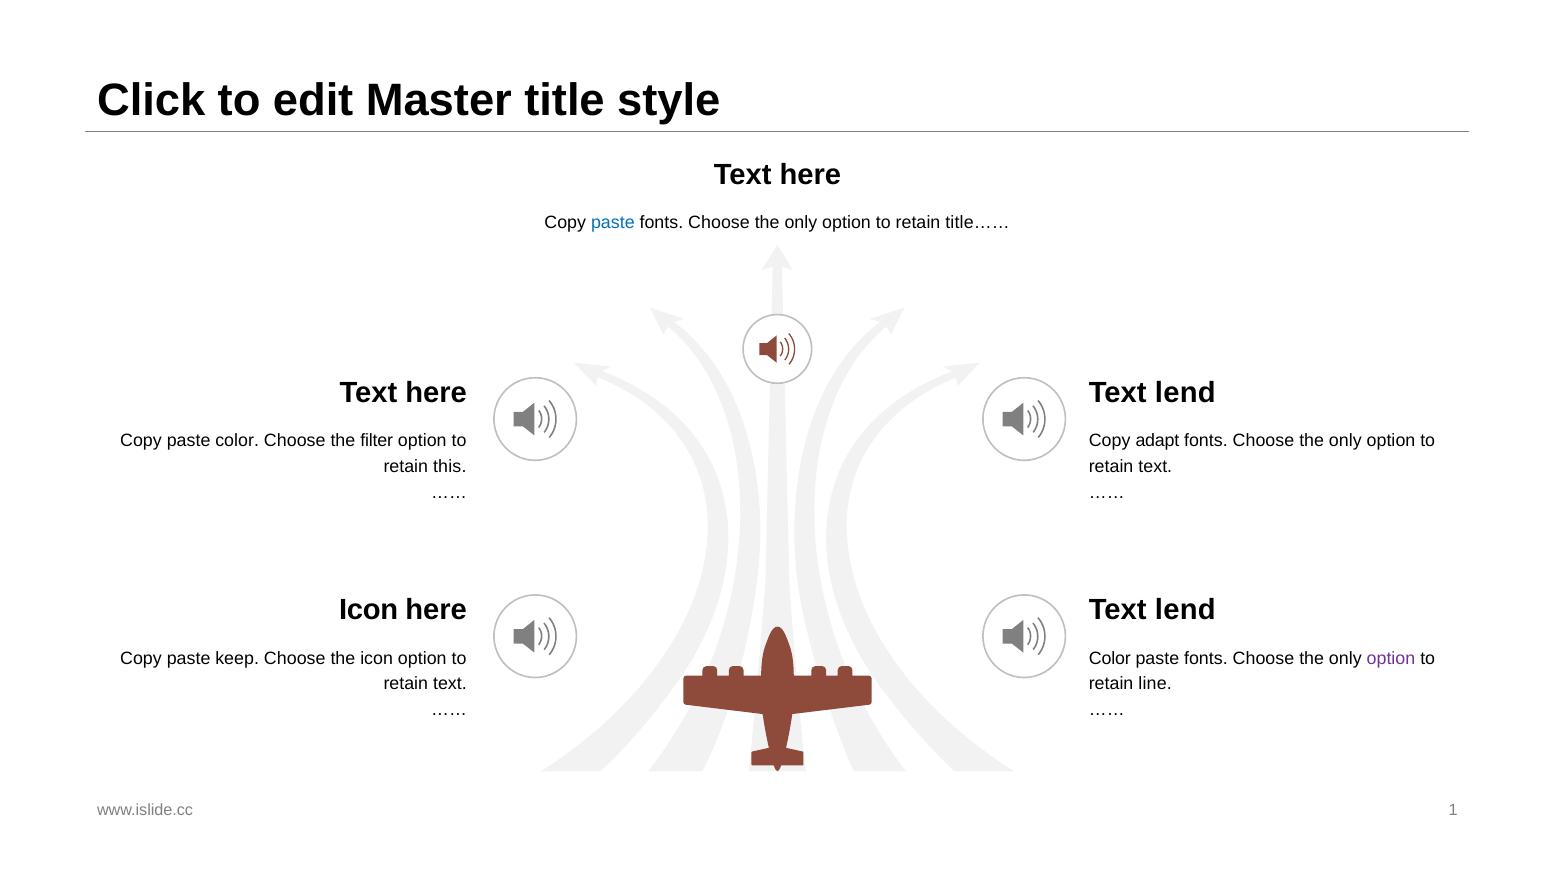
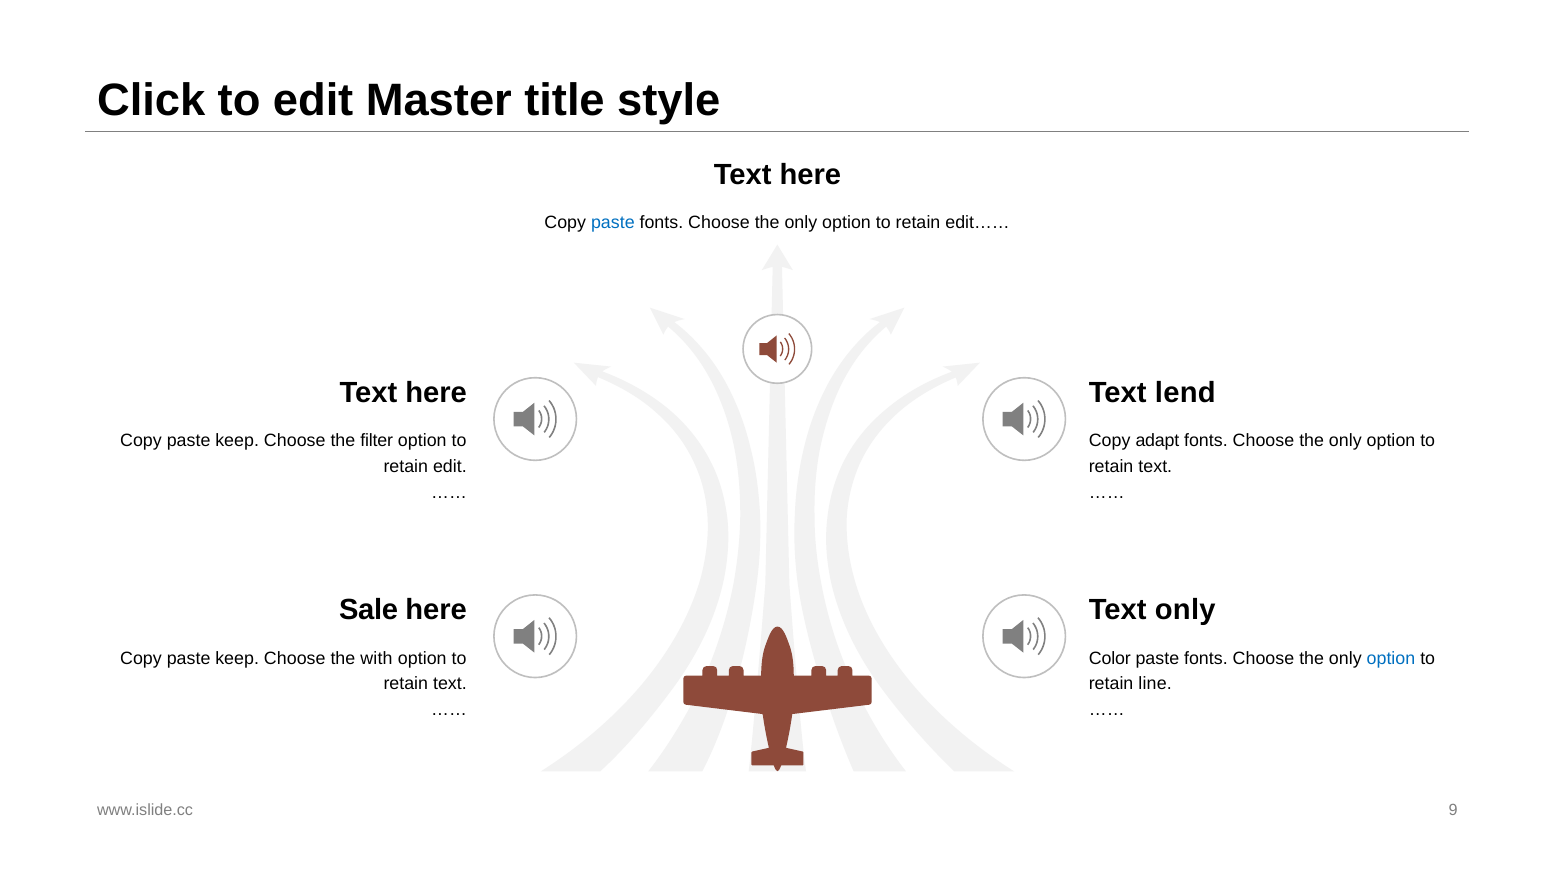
title……: title…… -> edit…… (978, 223)
color: color -> keep (237, 441)
retain this: this -> edit (450, 467)
Icon: Icon -> Sale (369, 610)
lend: lend -> only (1185, 610)
the icon: icon -> with (377, 658)
option colour: purple -> blue (1391, 658)
1: 1 -> 9 (1453, 810)
